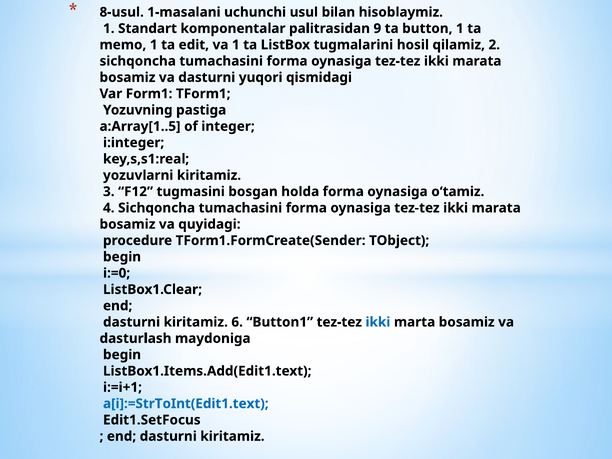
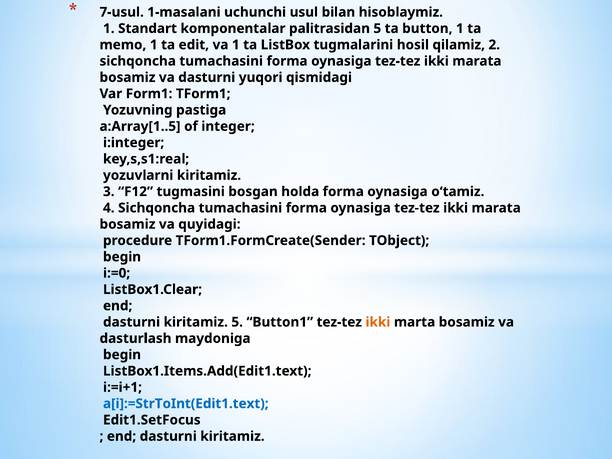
8-usul: 8-usul -> 7-usul (122, 12)
palitrasidan 9: 9 -> 5 (377, 28)
kiritamiz 6: 6 -> 5 (237, 322)
ikki colour: blue -> orange (378, 322)
